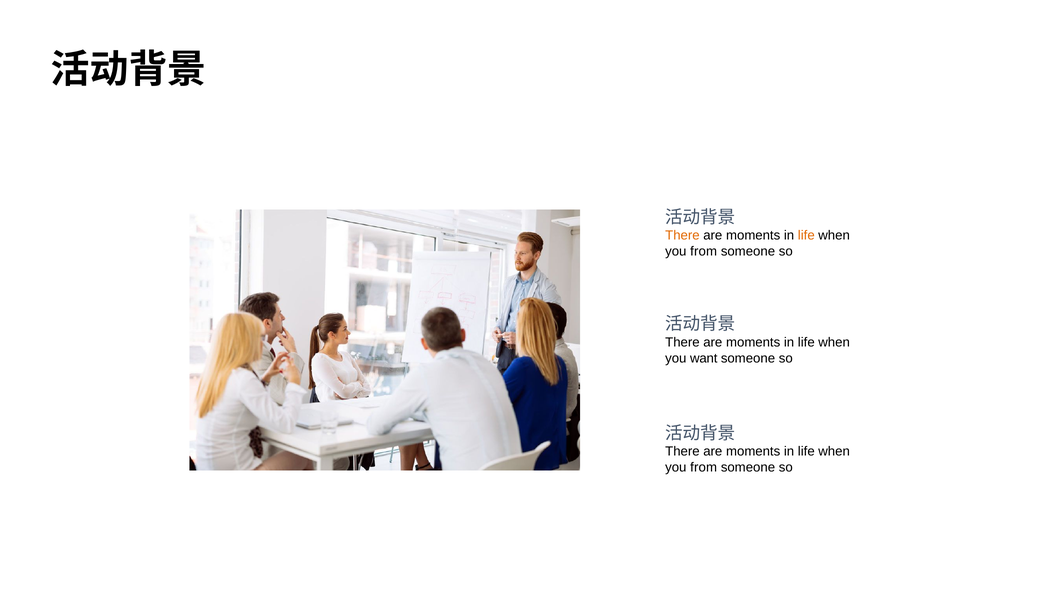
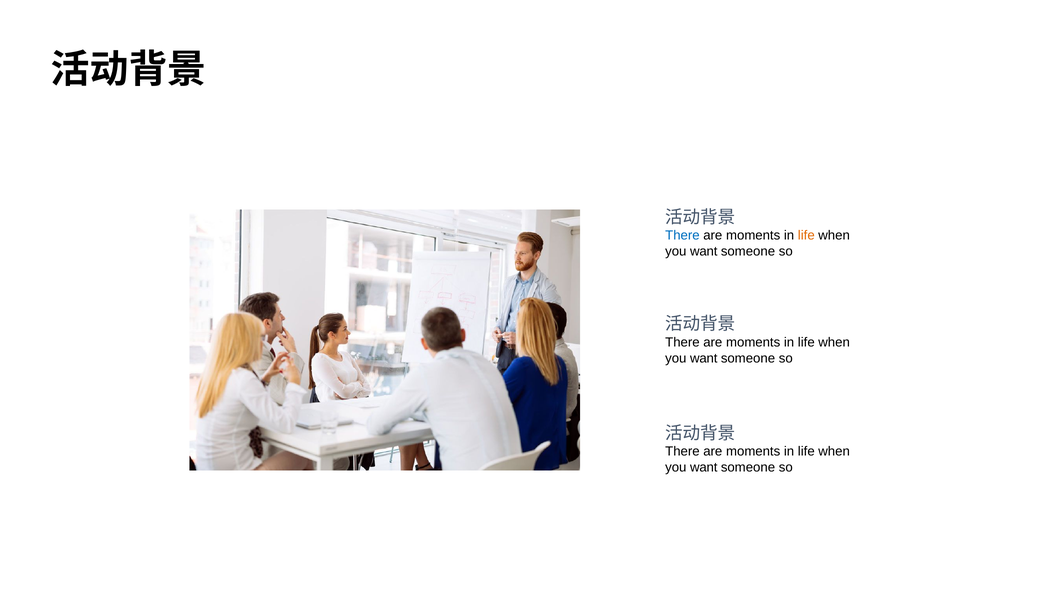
There colour: orange -> blue (682, 235)
from: from -> want (704, 251)
from: from -> want (704, 467)
